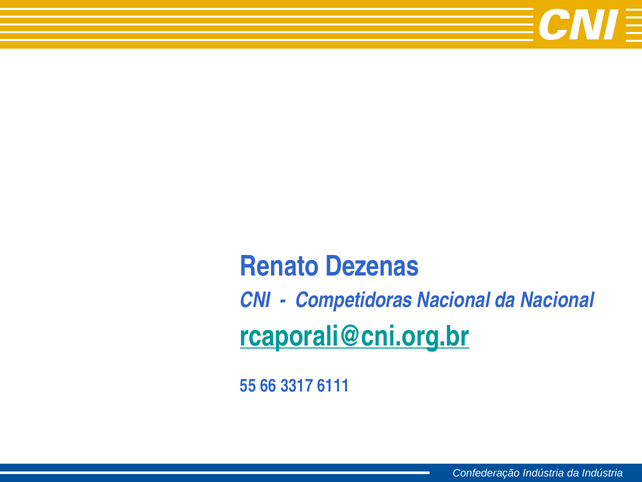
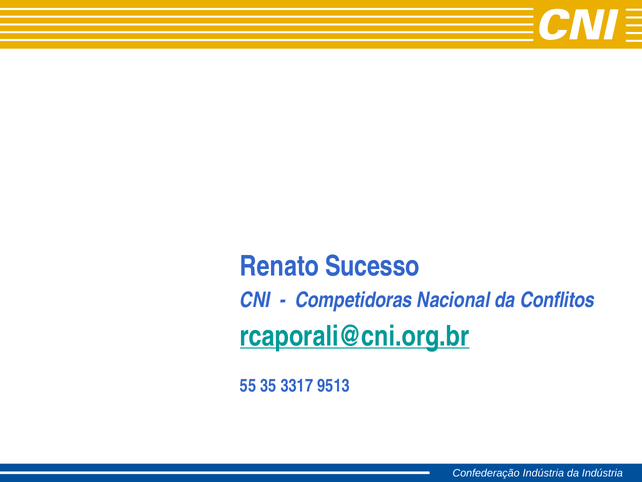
Dezenas: Dezenas -> Sucesso (372, 266)
da Nacional: Nacional -> Conflitos (557, 300)
66: 66 -> 35 (268, 385)
6111: 6111 -> 9513 (334, 385)
